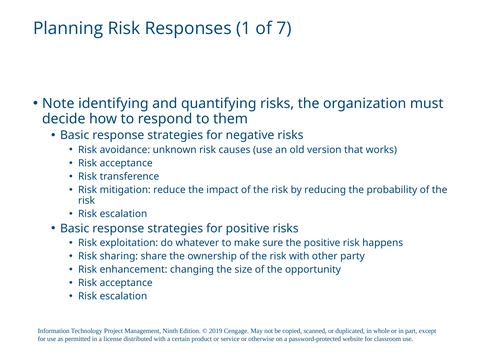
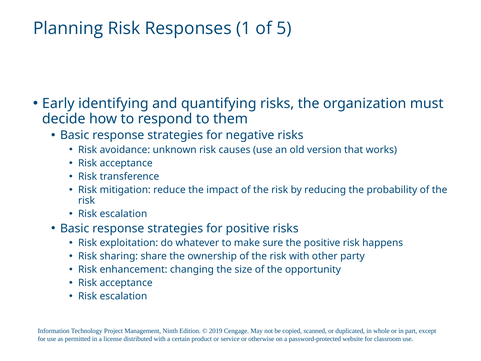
7: 7 -> 5 (284, 28)
Note: Note -> Early (58, 104)
